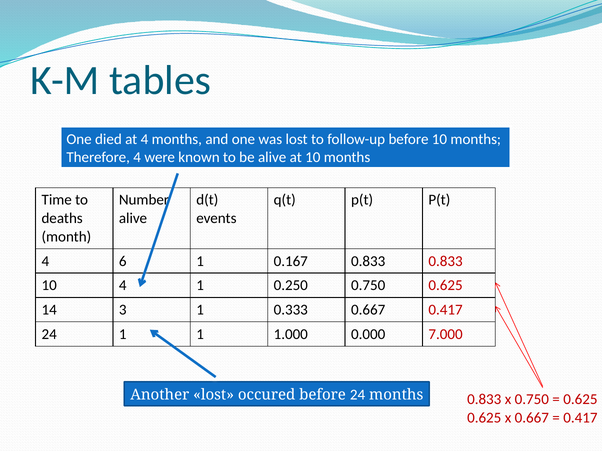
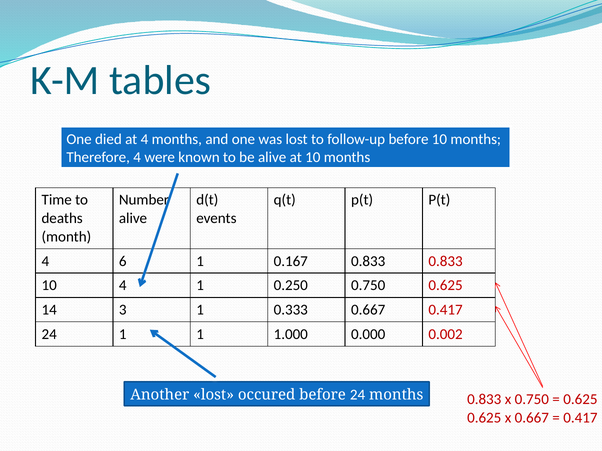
7.000: 7.000 -> 0.002 (446, 335)
